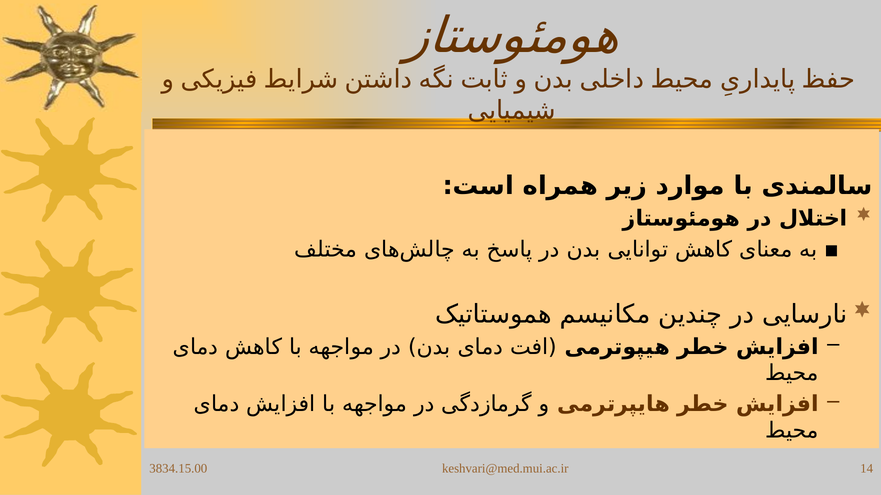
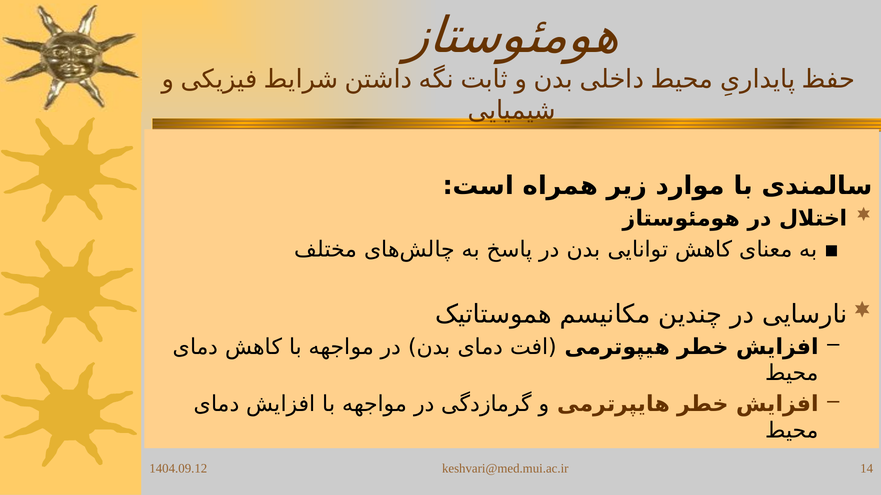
3834.15.00: 3834.15.00 -> 1404.09.12 (178, 469)
